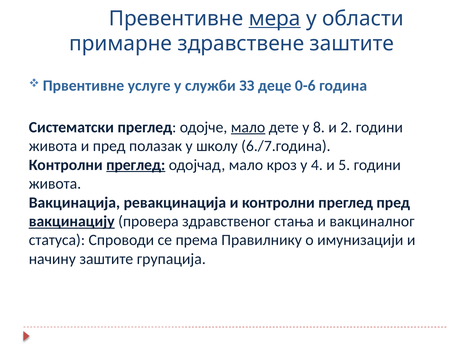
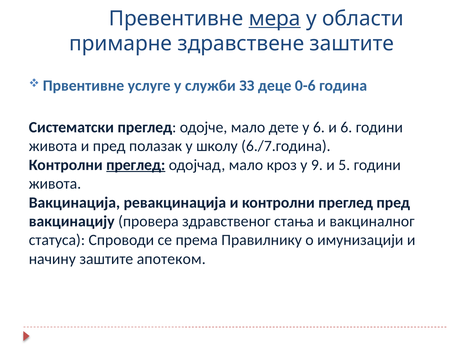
мало underline: present -> none (248, 127)
у 8: 8 -> 6 (319, 127)
и 2: 2 -> 6 (346, 127)
4: 4 -> 9 (317, 165)
вакцинацију underline: present -> none (72, 221)
групација: групација -> апотеком (171, 259)
